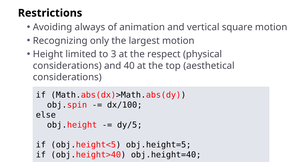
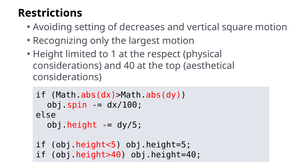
always: always -> setting (90, 27)
animation: animation -> decreases (142, 27)
3: 3 -> 1 (114, 54)
